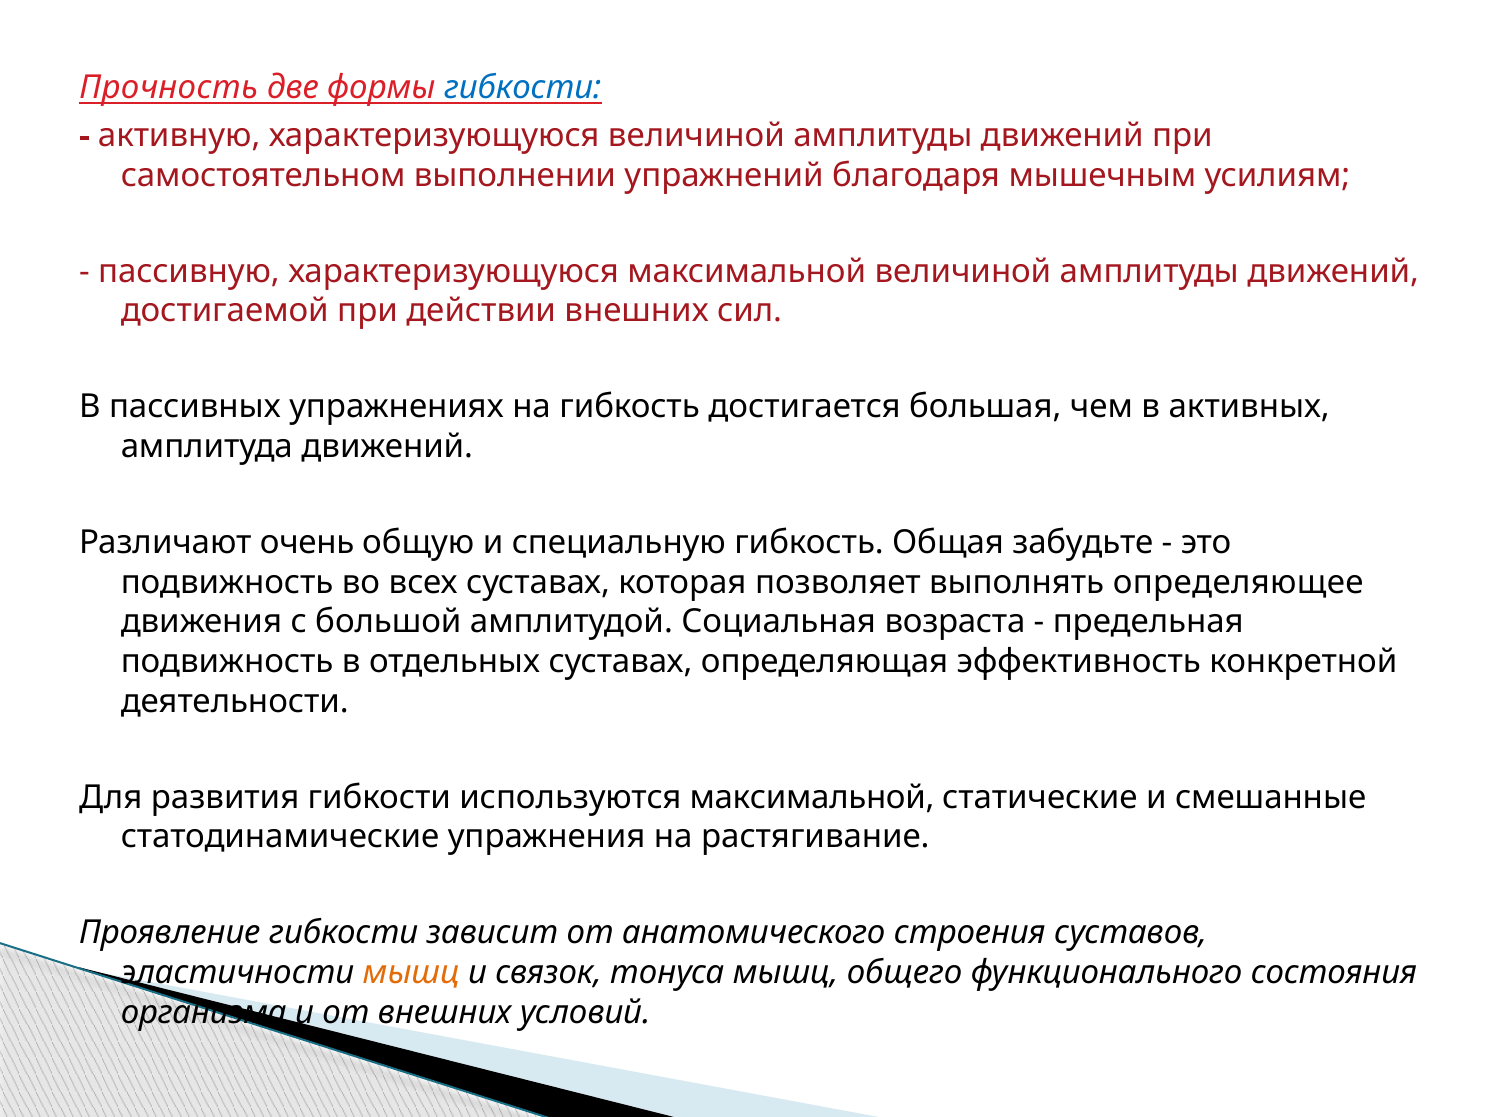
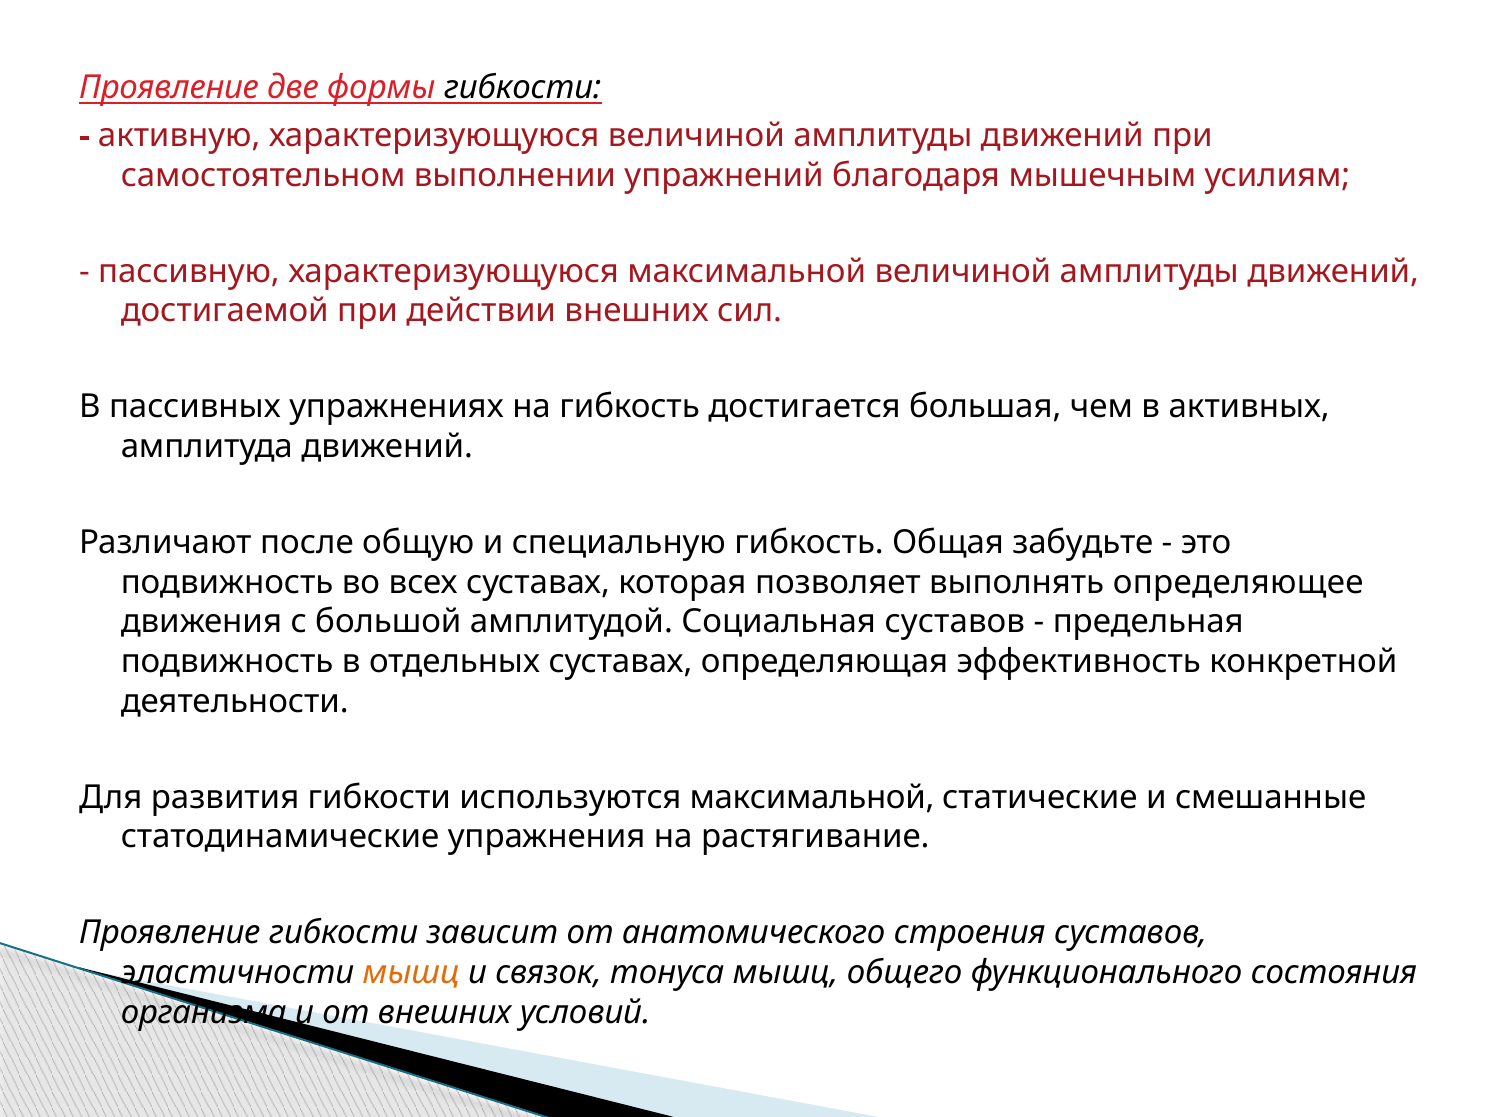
Прочность: Прочность -> Проявление (169, 88)
гибкости colour: blue -> black (523, 88)
очень: очень -> после (307, 542)
Социальная возраста: возраста -> суставов (955, 622)
